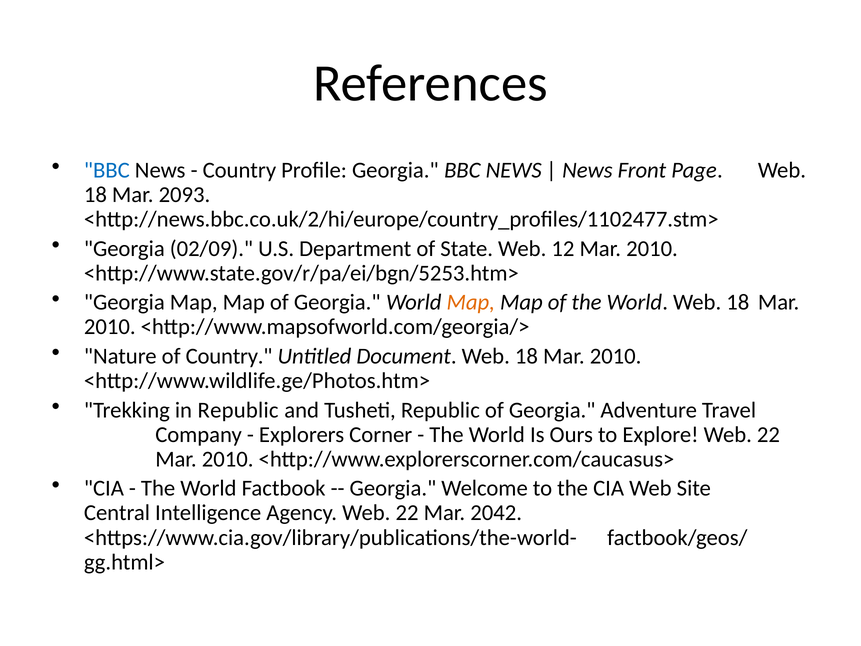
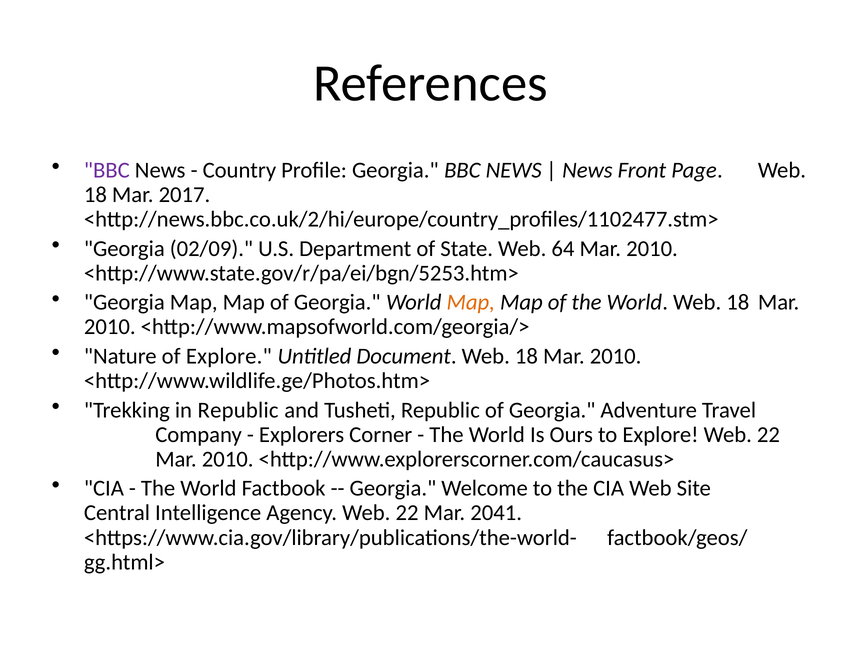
BBC colour: blue -> purple (107, 170)
2093: 2093 -> 2017 (184, 195)
12: 12 -> 64 (563, 249)
of Country: Country -> Explore (229, 356)
2042: 2042 -> 2041 (496, 513)
